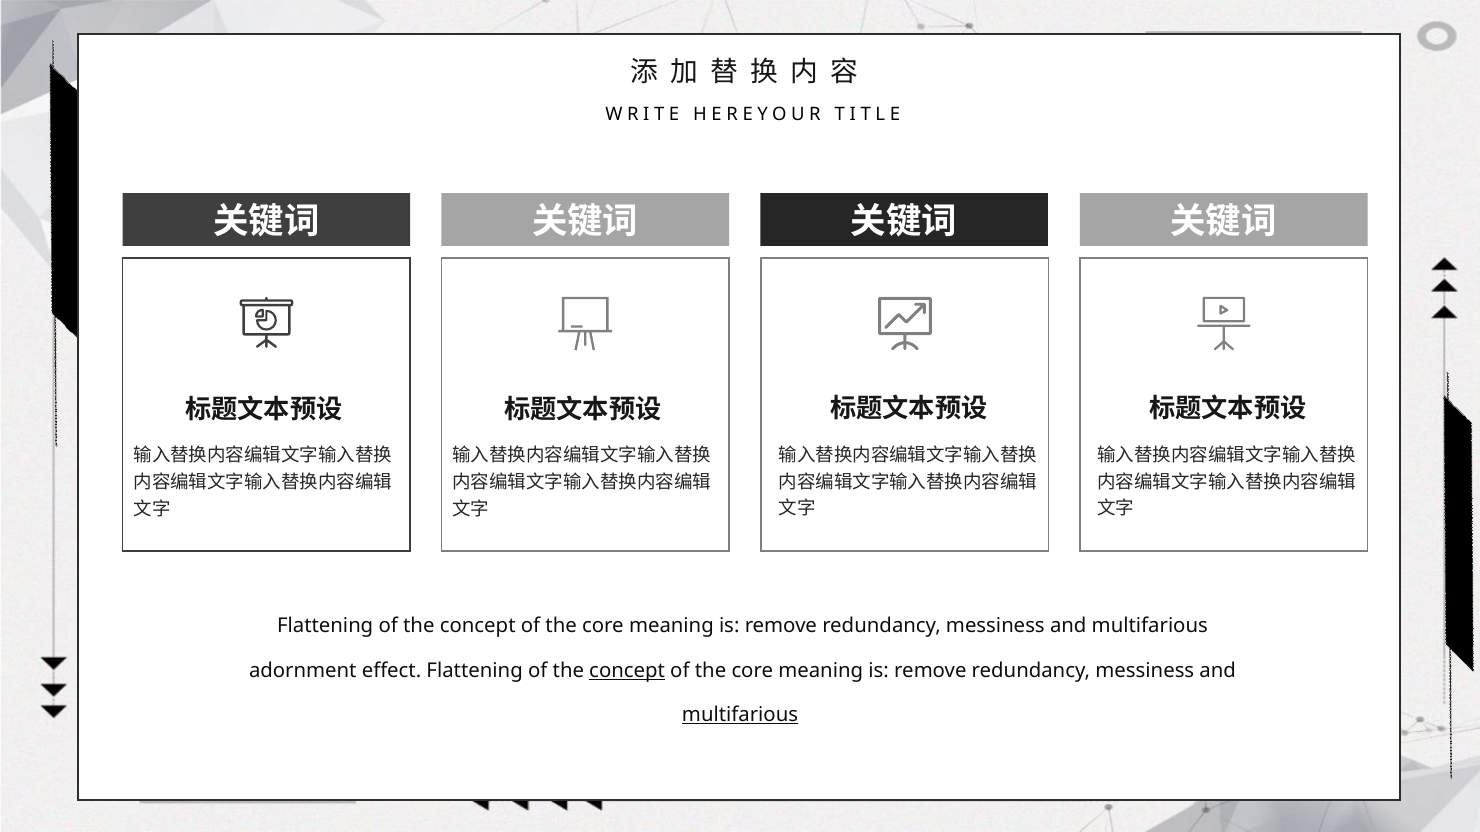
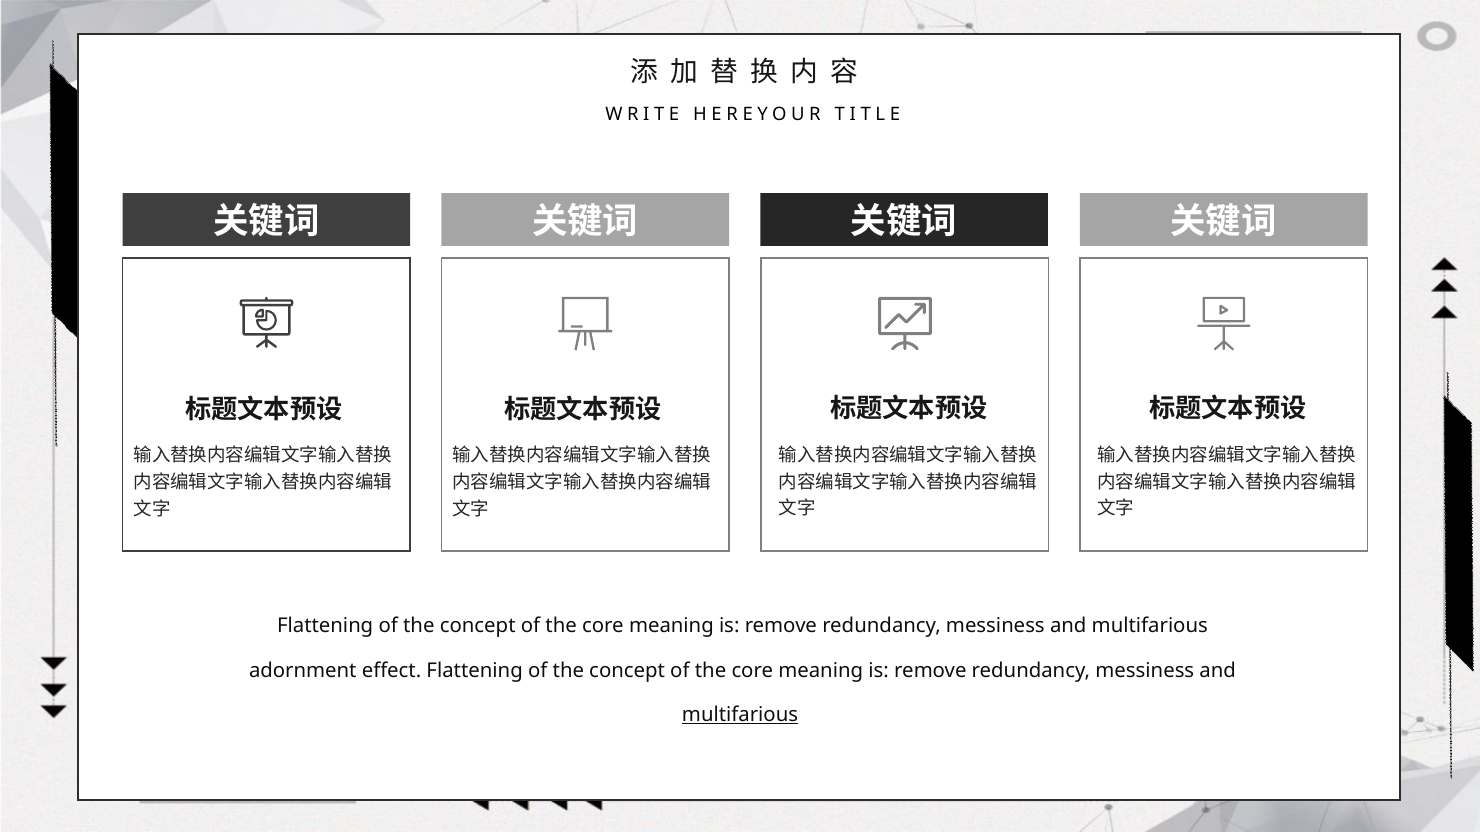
concept underline: present -> none (627, 671)
